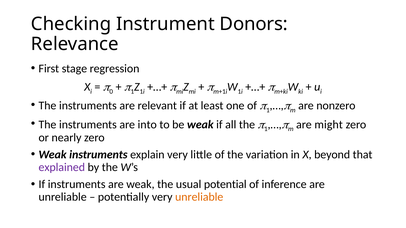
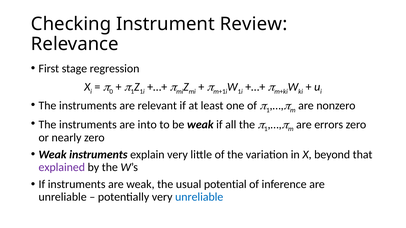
Donors: Donors -> Review (254, 24)
might: might -> errors (329, 125)
unreliable colour: orange -> blue (199, 197)
